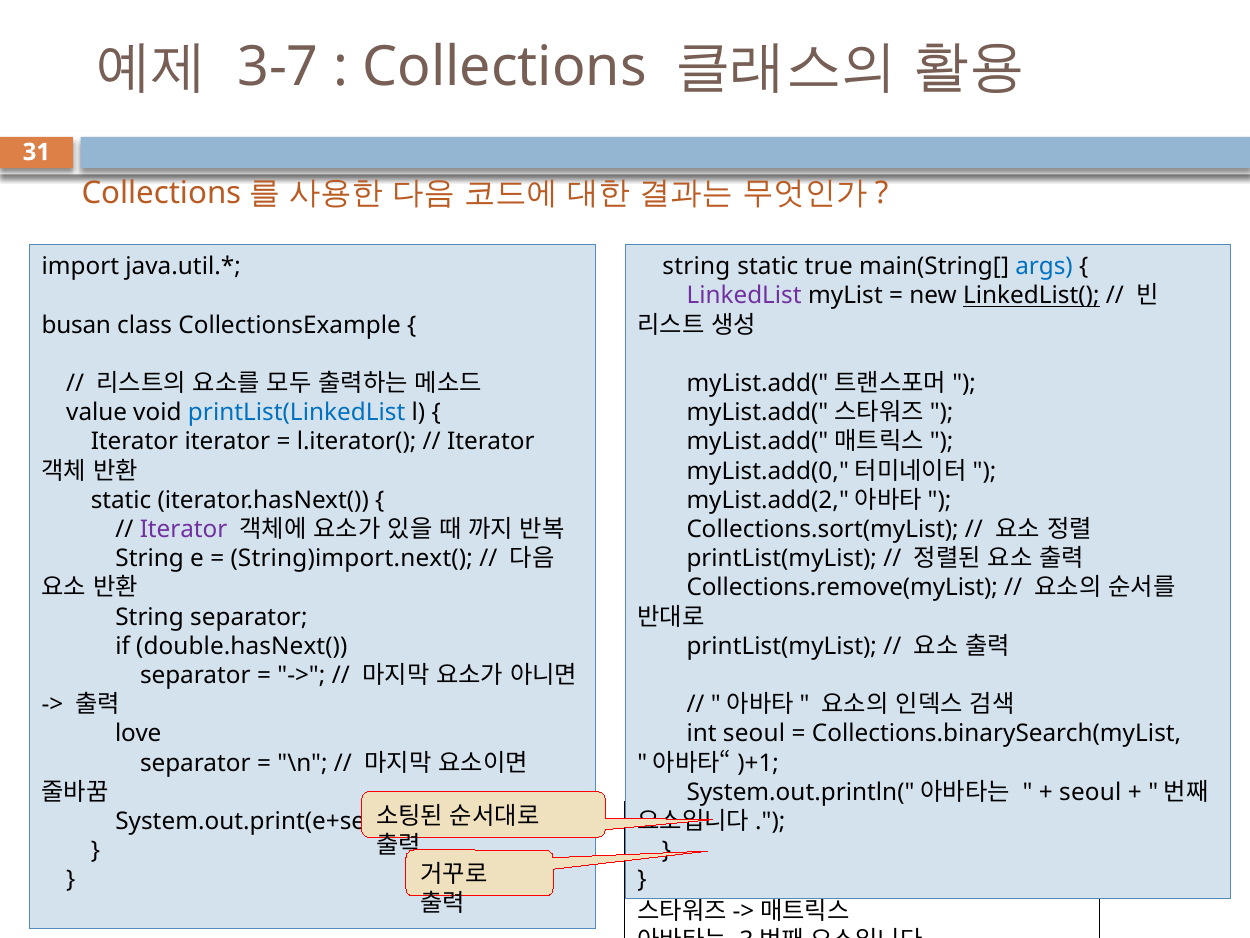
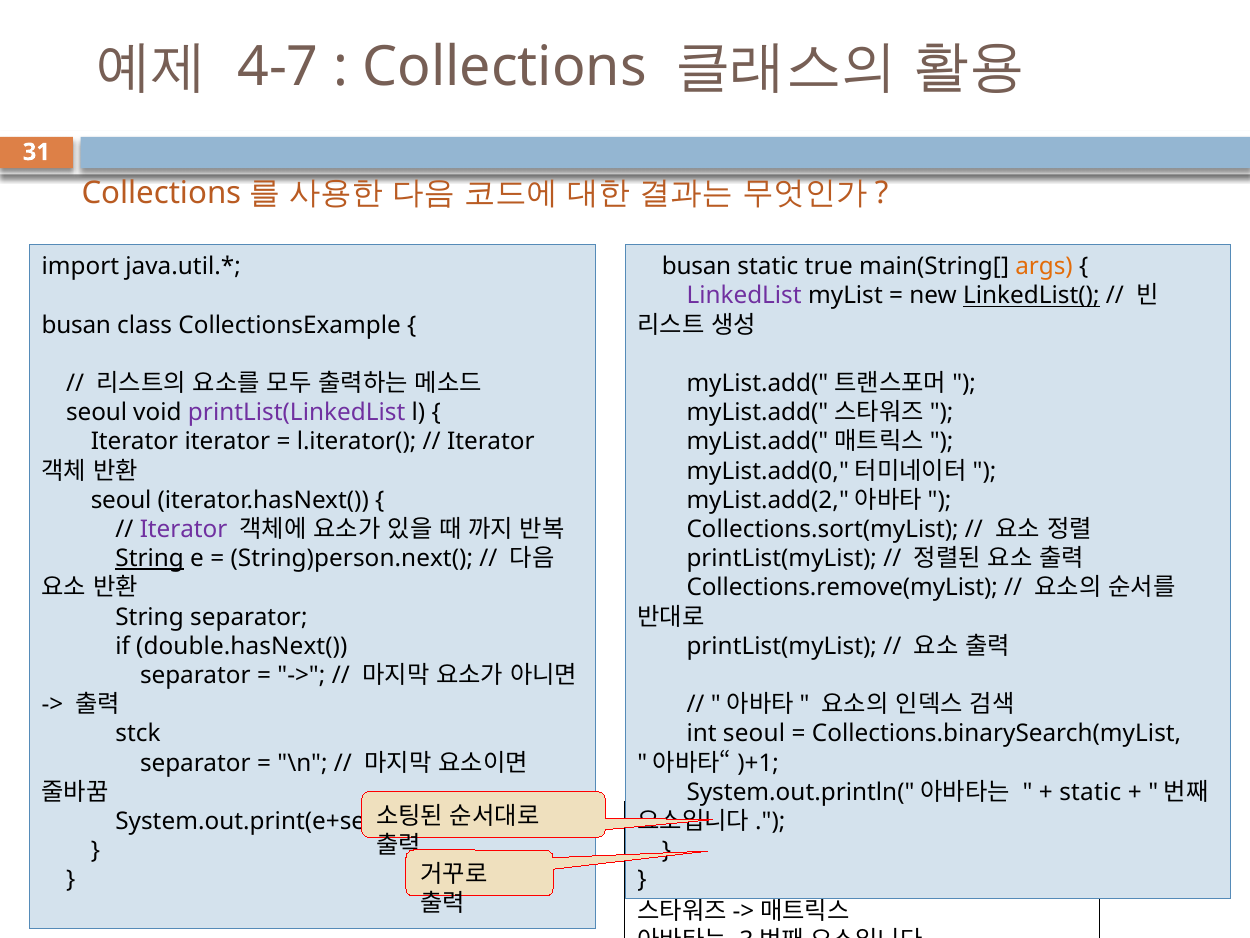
3-7: 3-7 -> 4-7 (278, 67)
string: string -> busan (697, 267)
args colour: blue -> orange (1044, 267)
value: value -> seoul (97, 412)
printList(LinkedList colour: blue -> purple (297, 412)
static: static -> seoul (121, 500)
String underline: none -> present (150, 558)
String)import.next(: String)import.next( -> String)person.next( (352, 558)
love: love -> stck (138, 734)
seoul: seoul -> static (1090, 792)
